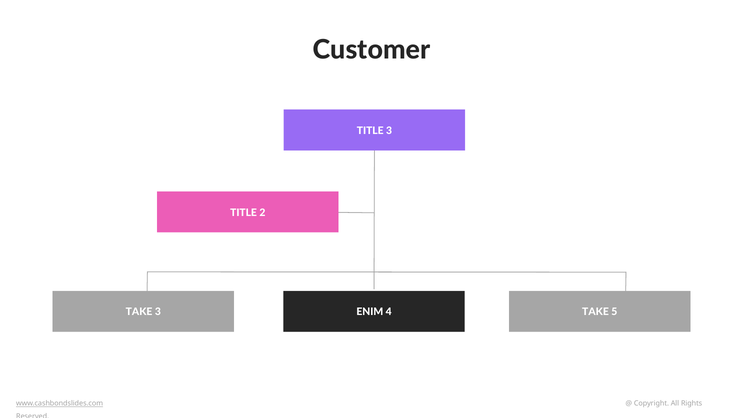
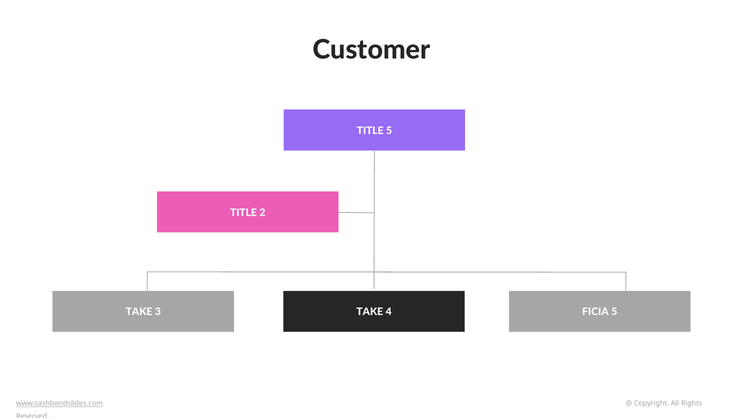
TITLE 3: 3 -> 5 (389, 131)
3 ENIM: ENIM -> TAKE (370, 312)
4 TAKE: TAKE -> FICIA (595, 312)
